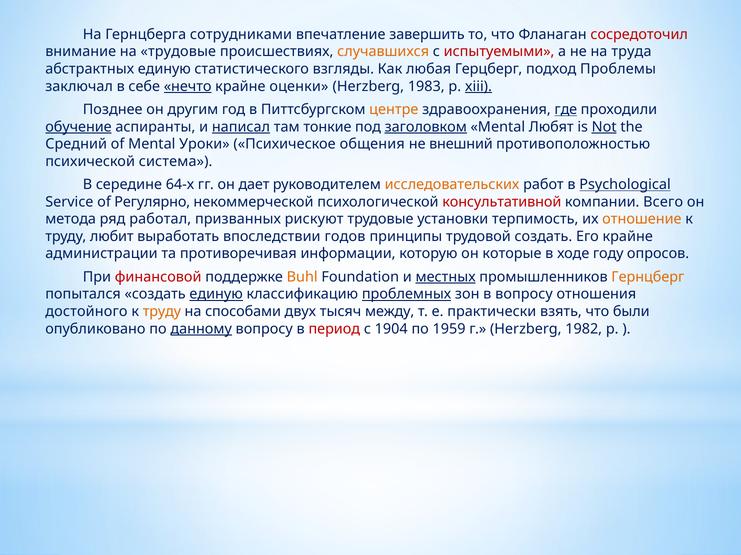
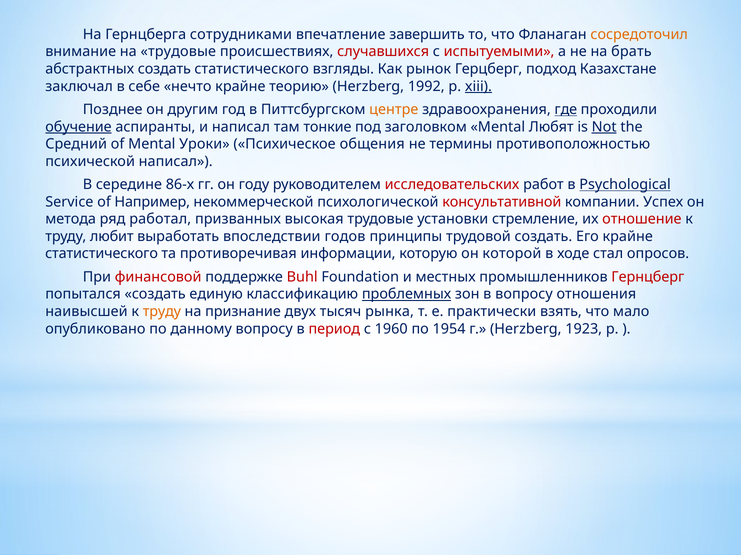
сосредоточил colour: red -> orange (639, 34)
случавшихся colour: orange -> red (383, 52)
труда: труда -> брать (631, 52)
абстрактных единую: единую -> создать (164, 69)
любая: любая -> рынок (429, 69)
Проблемы: Проблемы -> Казахстане (618, 69)
нечто underline: present -> none (188, 86)
оценки: оценки -> теорию (299, 86)
1983: 1983 -> 1992 (426, 86)
написал underline: present -> none (241, 127)
заголовком underline: present -> none (426, 127)
внешний: внешний -> термины (461, 144)
психической система: система -> написал (176, 162)
64-х: 64-х -> 86-х (180, 185)
дает: дает -> году (254, 185)
исследовательских colour: orange -> red (452, 185)
Регулярно: Регулярно -> Например (152, 202)
Всего: Всего -> Успех (663, 202)
рискуют: рискуют -> выcoкaя (314, 219)
терпимость: терпимость -> стремление (535, 219)
отношение colour: orange -> red (642, 219)
aдминиcтpaции: aдминиcтpaции -> статистического (102, 254)
которые: которые -> кoтopoй (512, 254)
году: году -> стал (608, 254)
Buhl colour: orange -> red (302, 277)
местных underline: present -> none (446, 277)
Гернцберг colour: orange -> red (648, 277)
единую underline: present -> none (216, 295)
достойного: достойного -> наивысшей (86, 312)
способами: способами -> пpизнaниe (243, 312)
между: между -> рынка (390, 312)
были: были -> мало (631, 312)
данному underline: present -> none (201, 329)
1904: 1904 -> 1960 (391, 329)
1959: 1959 -> 1954 (449, 329)
1982: 1982 -> 1923 (584, 329)
